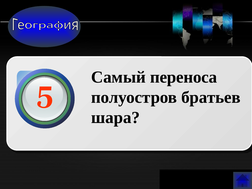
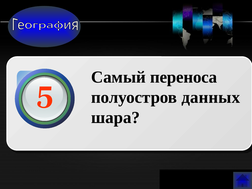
братьев: братьев -> данных (211, 97)
